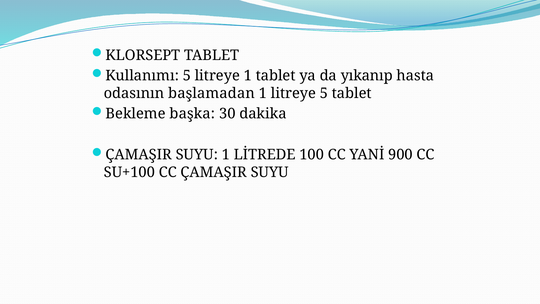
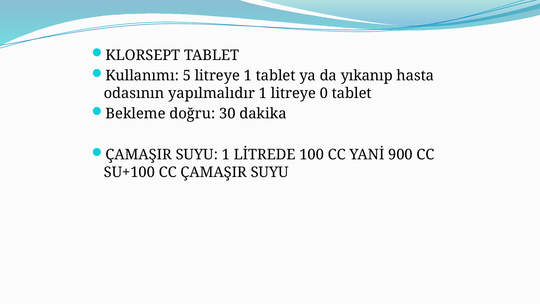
başlamadan: başlamadan -> yapılmalıdır (212, 93)
litreye 5: 5 -> 0 (324, 93)
başka: başka -> doğru (192, 114)
